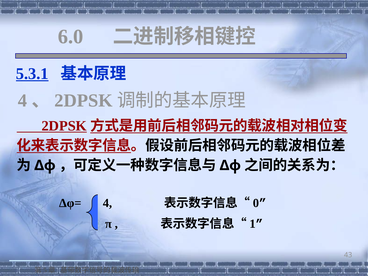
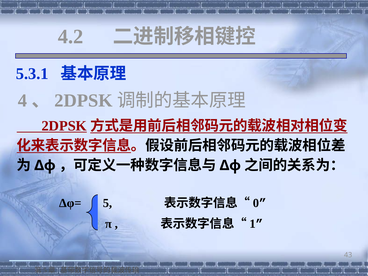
6.0: 6.0 -> 4.2 (71, 37)
5.3.1 underline: present -> none (32, 74)
Δφ= 4: 4 -> 5 (107, 203)
